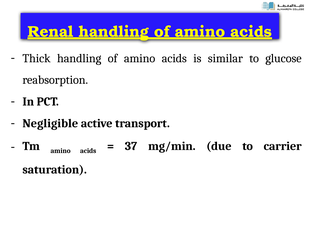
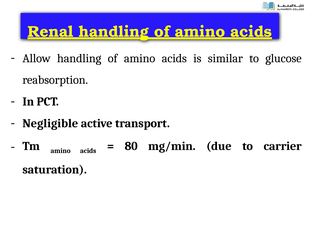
Thick: Thick -> Allow (37, 58)
37: 37 -> 80 (131, 146)
